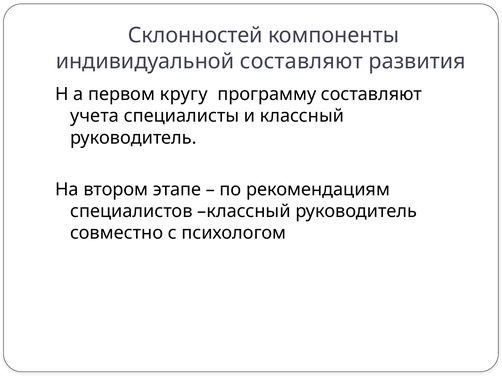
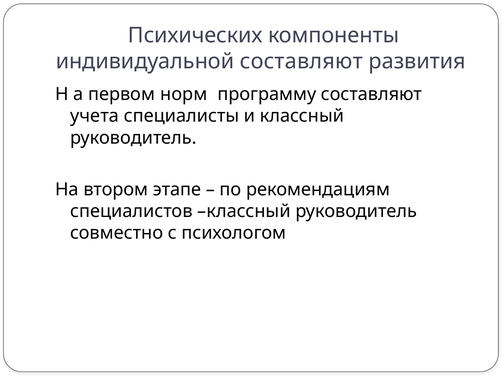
Склонностей: Склонностей -> Психических (195, 35)
кругу: кругу -> норм (184, 94)
